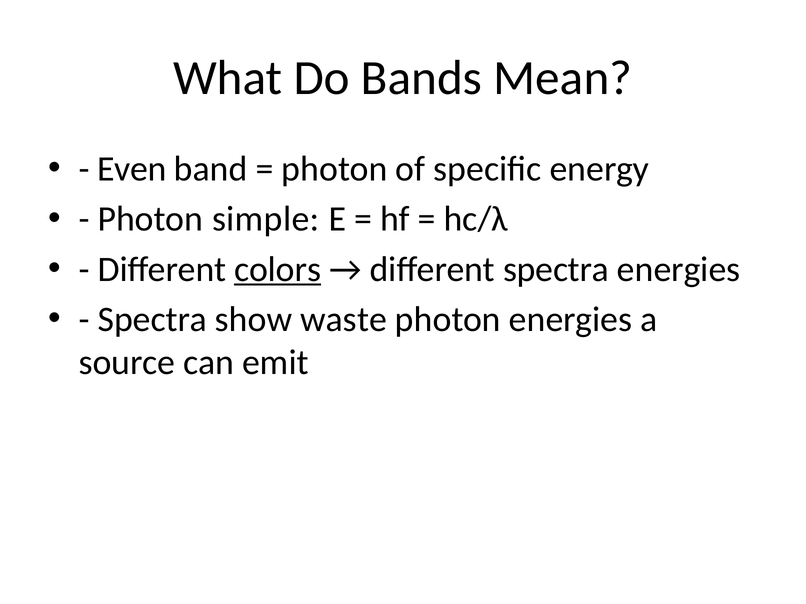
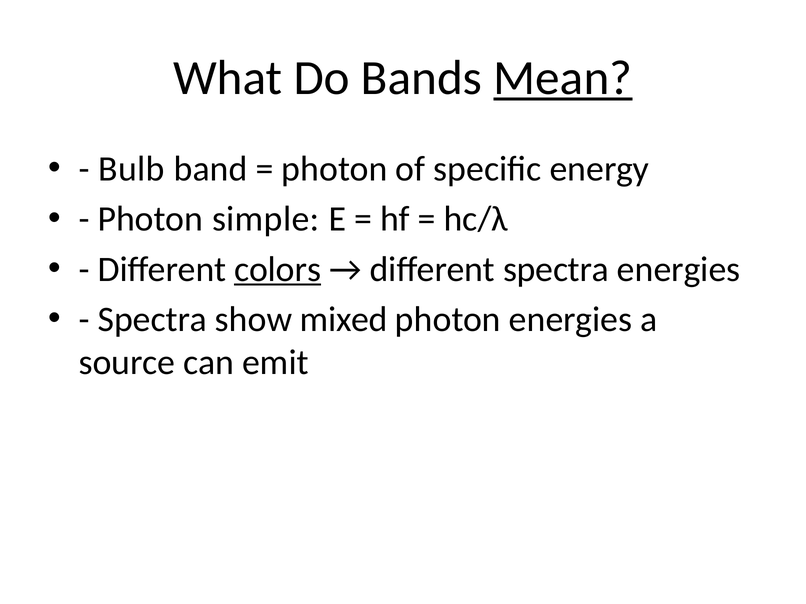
Mean underline: none -> present (563, 78)
Even: Even -> Bulb (131, 169)
waste: waste -> mixed (344, 320)
